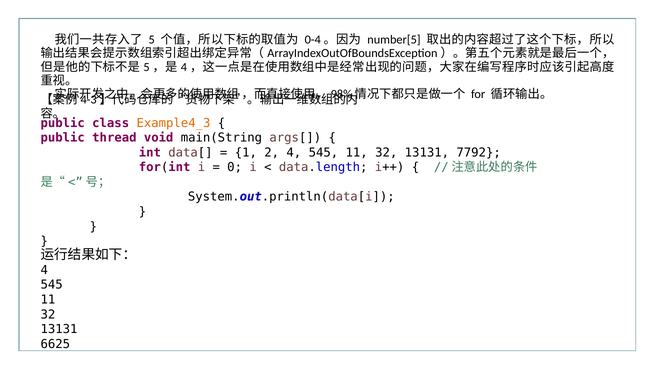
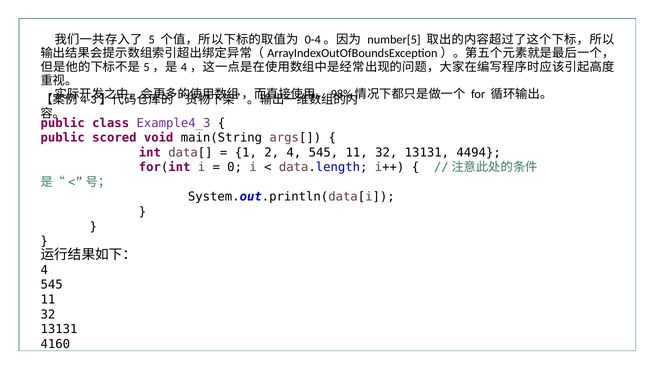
Example4_3 colour: orange -> purple (173, 123)
thread: thread -> scored (114, 138)
7792: 7792 -> 4494 (479, 152)
6625: 6625 -> 4160 (55, 343)
